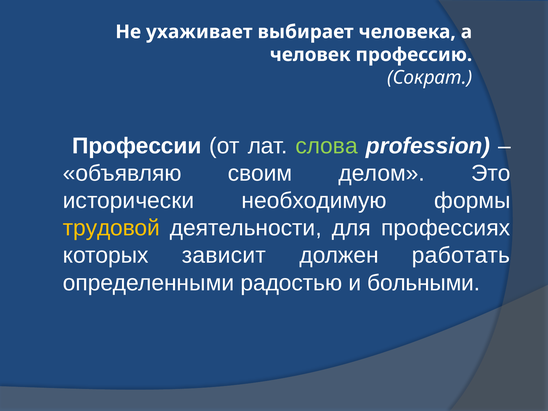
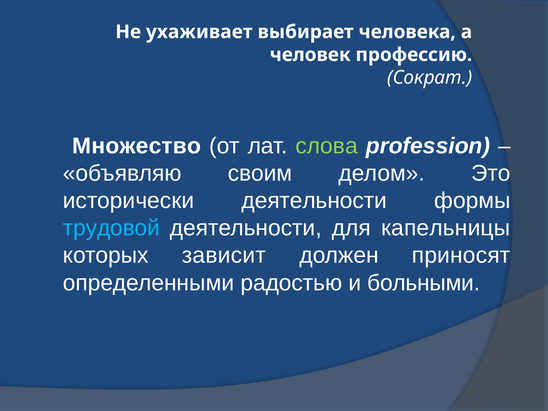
Профессии: Профессии -> Множество (137, 146)
исторически необходимую: необходимую -> деятельности (314, 201)
трудовой colour: yellow -> light blue (111, 228)
профессиях: профессиях -> капельницы (446, 228)
работать: работать -> приносят (461, 255)
